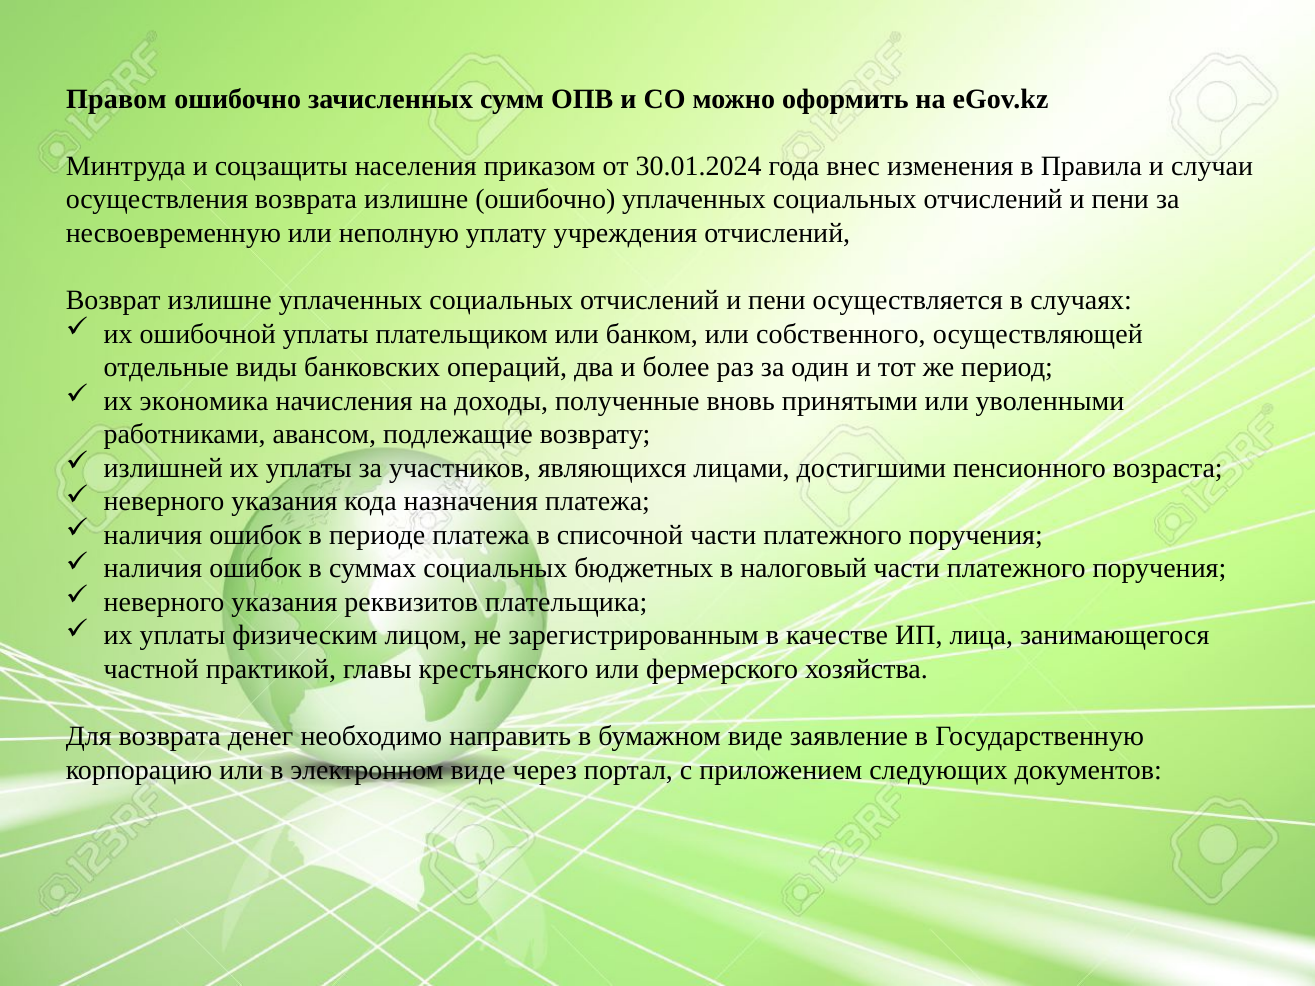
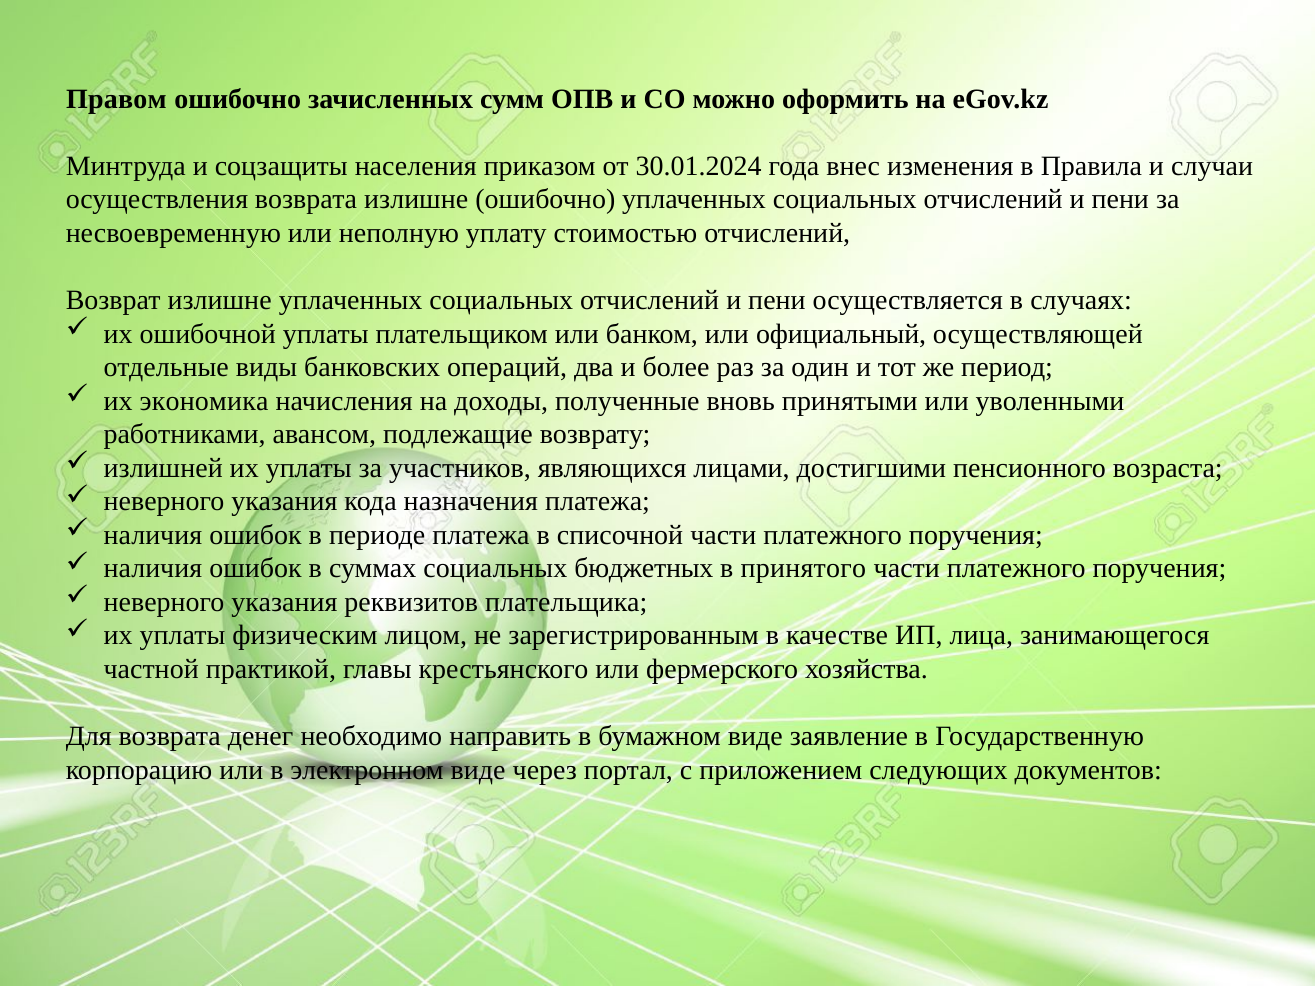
учреждения: учреждения -> стоимостью (626, 233)
собственного: собственного -> официальный (841, 334)
налоговый: налоговый -> принятого (803, 569)
